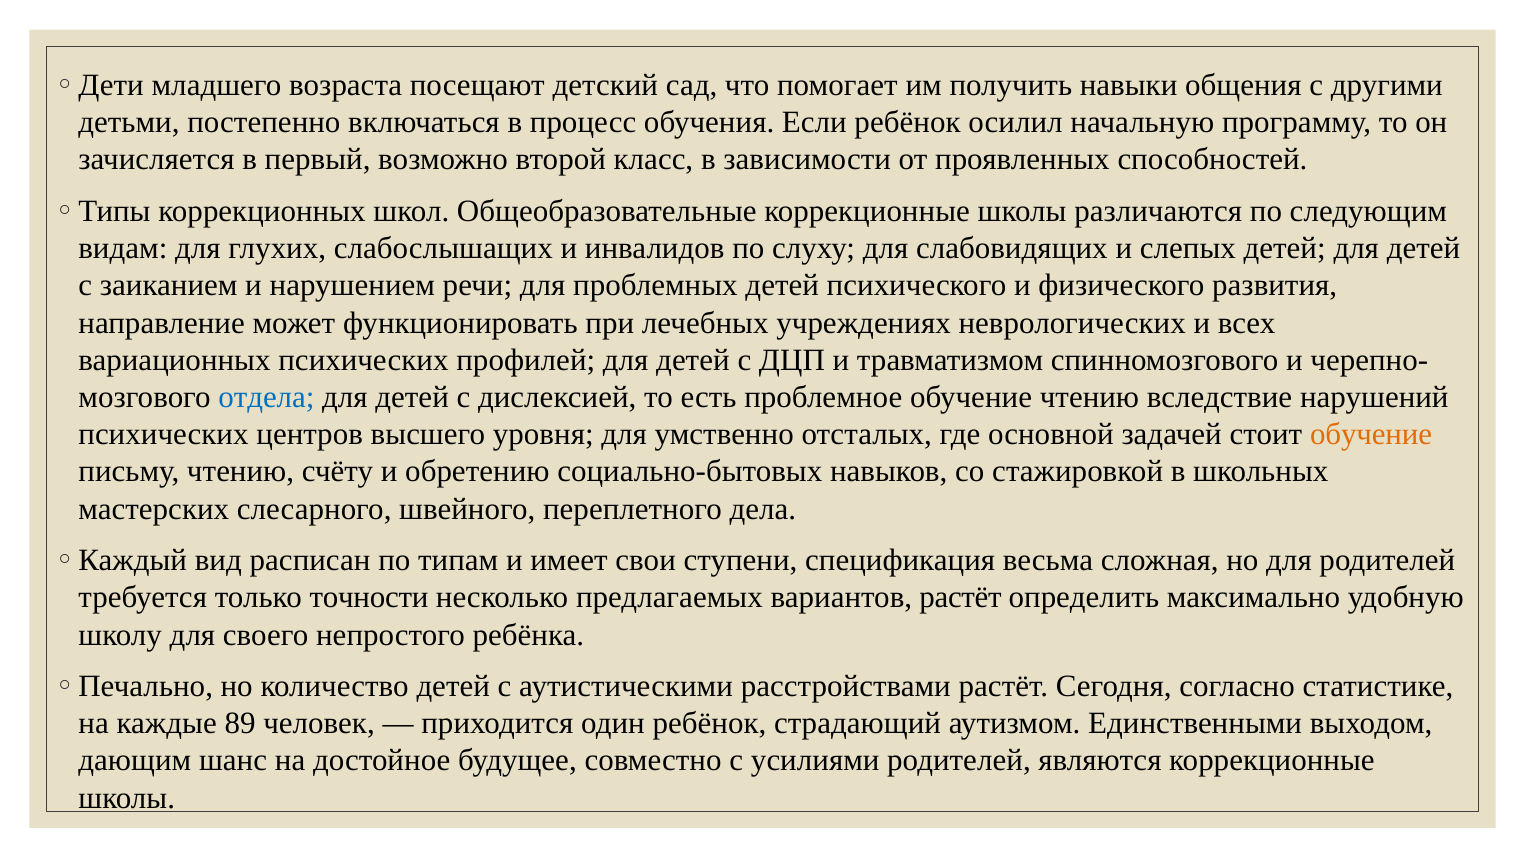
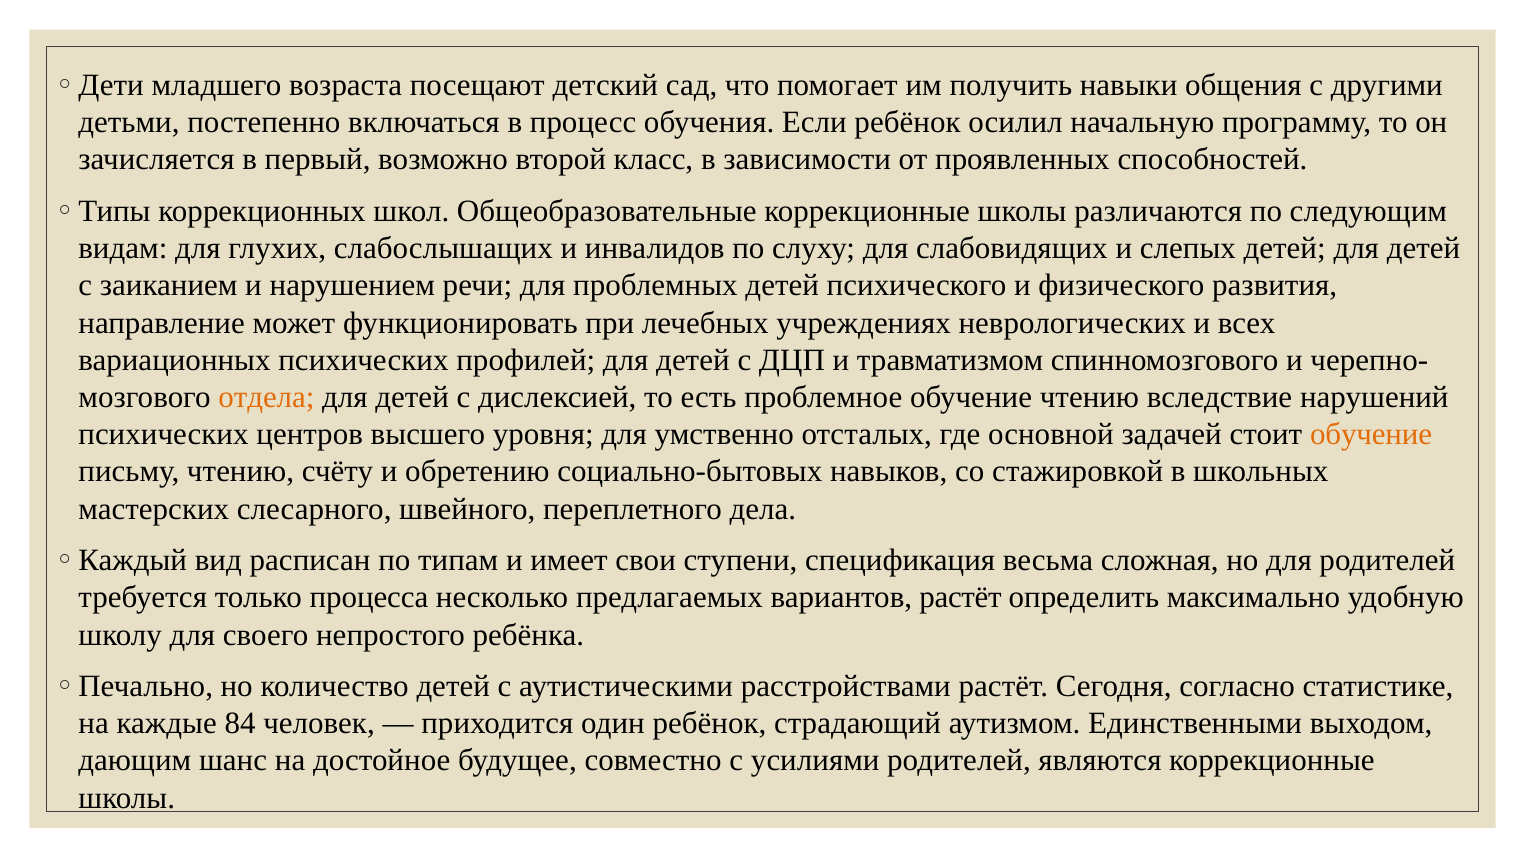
отдела colour: blue -> orange (266, 397)
точности: точности -> процесса (369, 597)
89: 89 -> 84 (240, 723)
